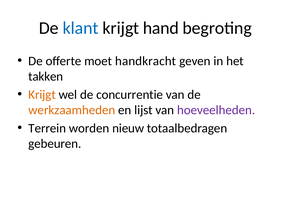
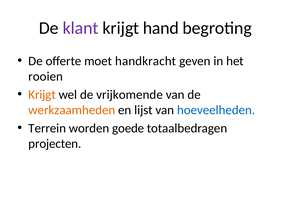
klant colour: blue -> purple (81, 28)
takken: takken -> rooien (46, 77)
concurrentie: concurrentie -> vrijkomende (130, 95)
hoeveelheden colour: purple -> blue (216, 110)
nieuw: nieuw -> goede (128, 128)
gebeuren: gebeuren -> projecten (55, 144)
